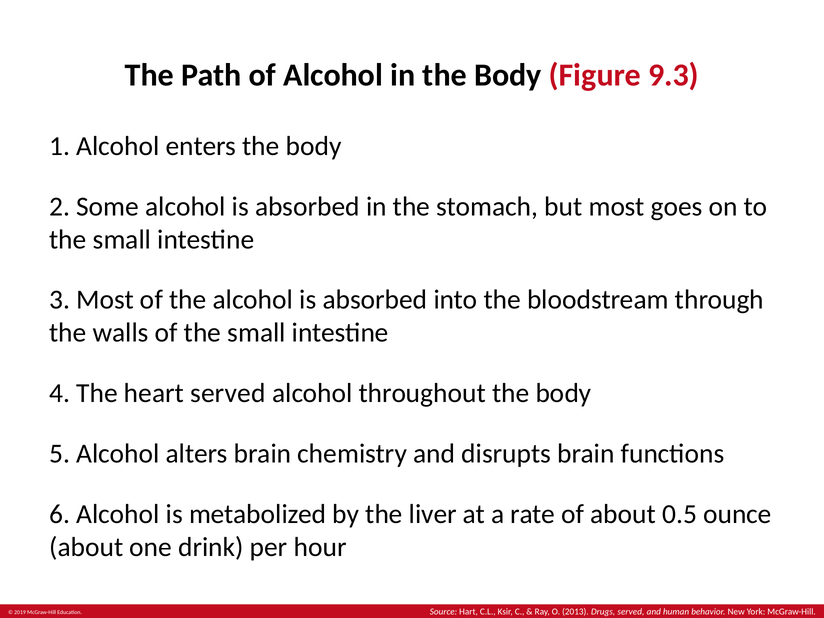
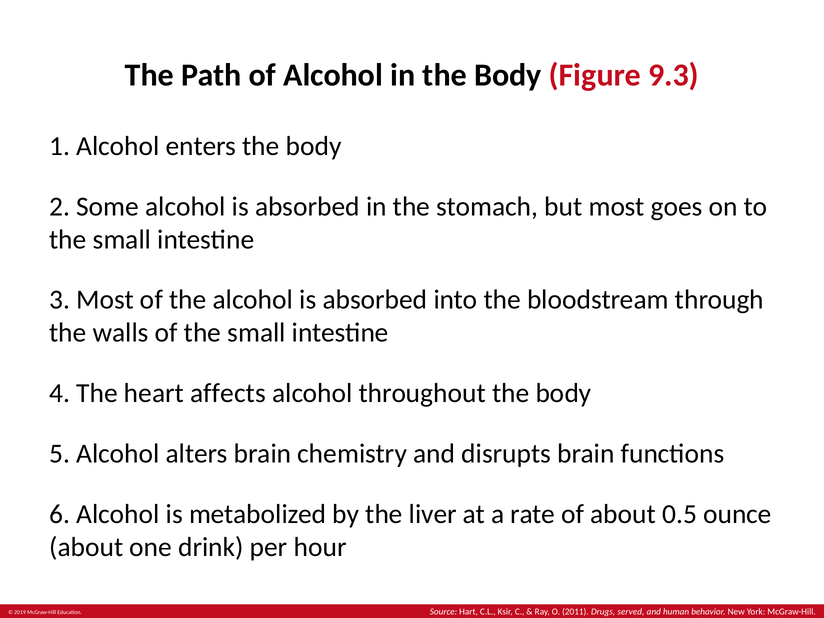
heart served: served -> affects (228, 393)
2013: 2013 -> 2011 (575, 612)
